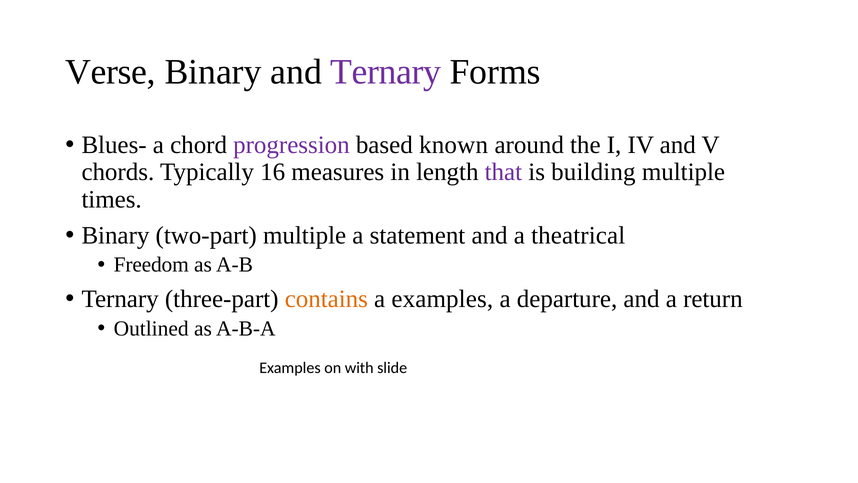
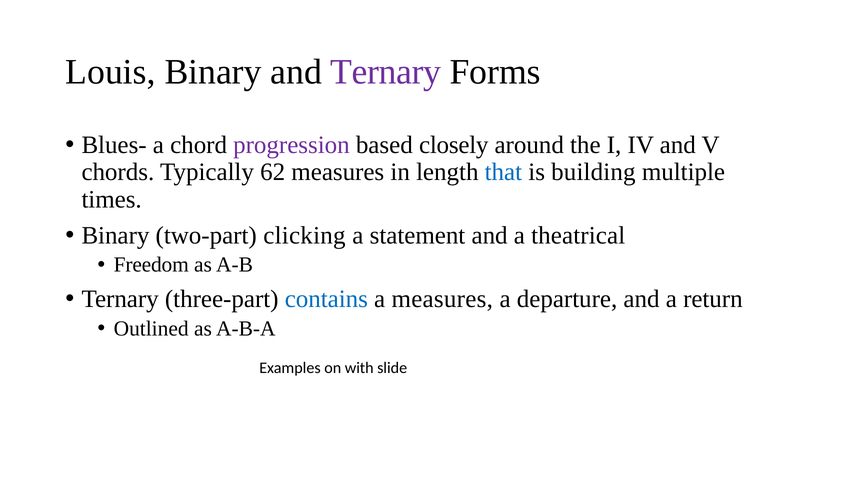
Verse: Verse -> Louis (111, 72)
known: known -> closely (454, 145)
16: 16 -> 62 (273, 172)
that colour: purple -> blue (503, 172)
two-part multiple: multiple -> clicking (304, 235)
contains colour: orange -> blue (326, 299)
a examples: examples -> measures (442, 299)
